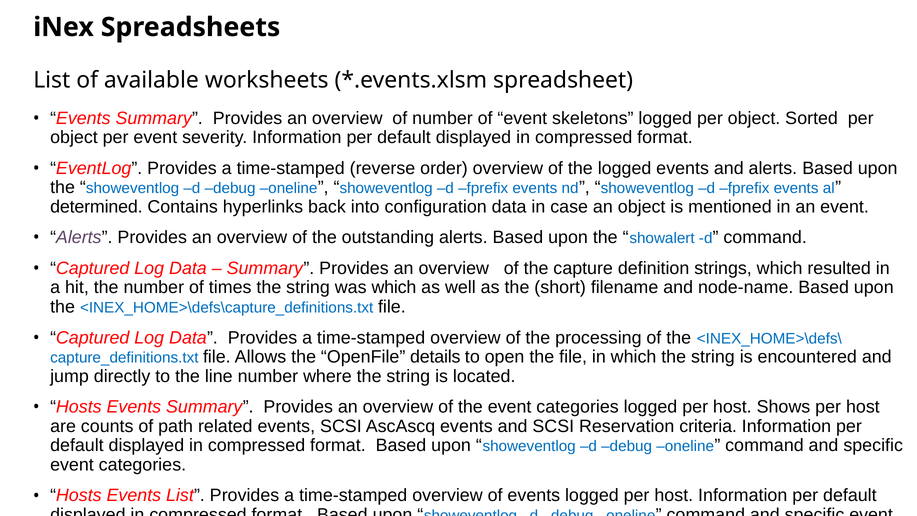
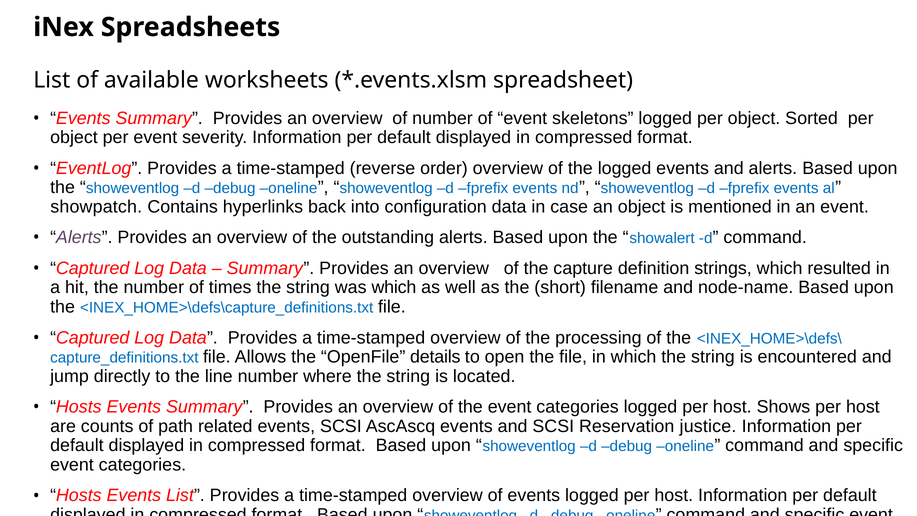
determined: determined -> showpatch (96, 207)
criteria: criteria -> justice (708, 426)
